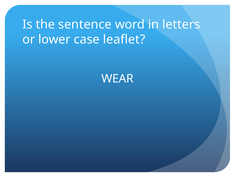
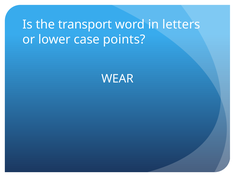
sentence: sentence -> transport (85, 24)
leaflet: leaflet -> points (124, 39)
